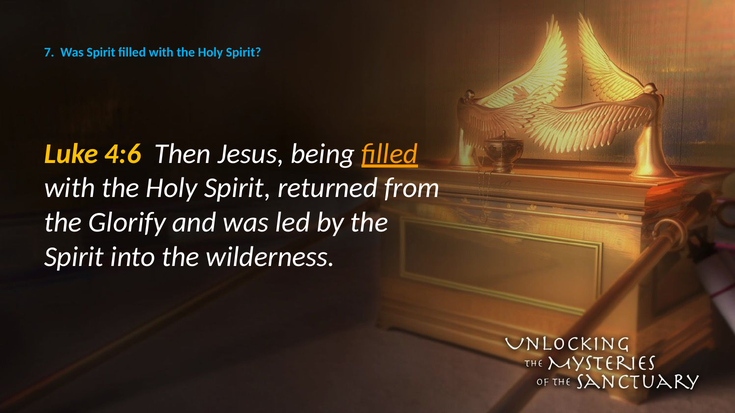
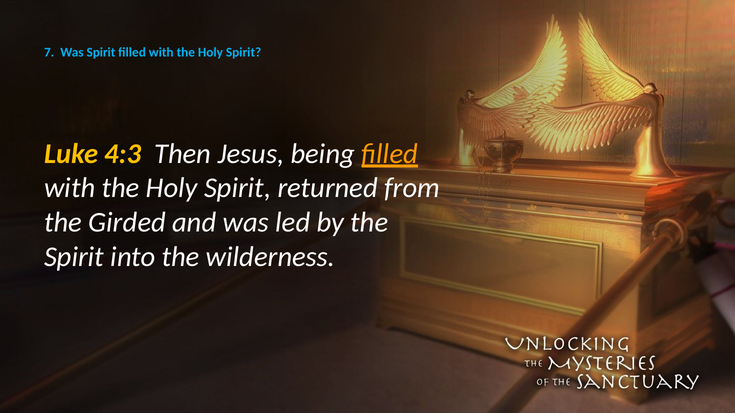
4:6: 4:6 -> 4:3 (123, 154)
Glorify: Glorify -> Girded (127, 223)
